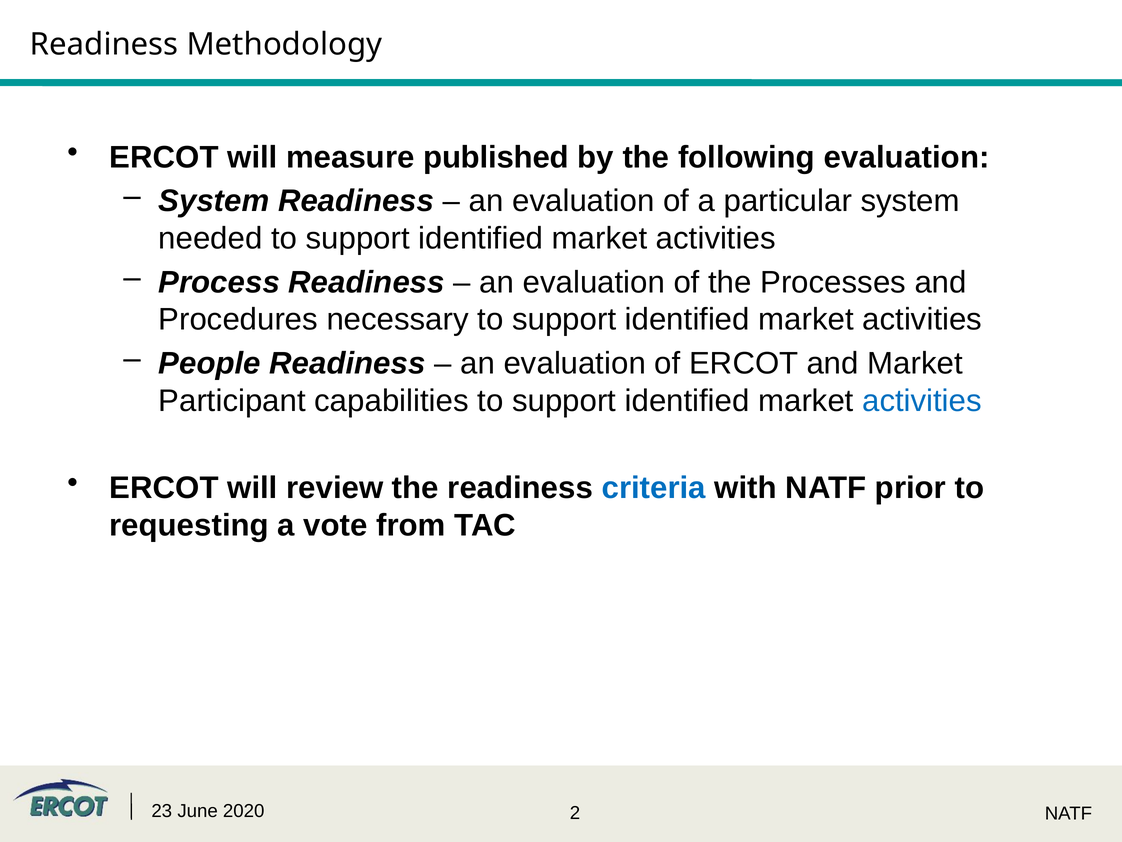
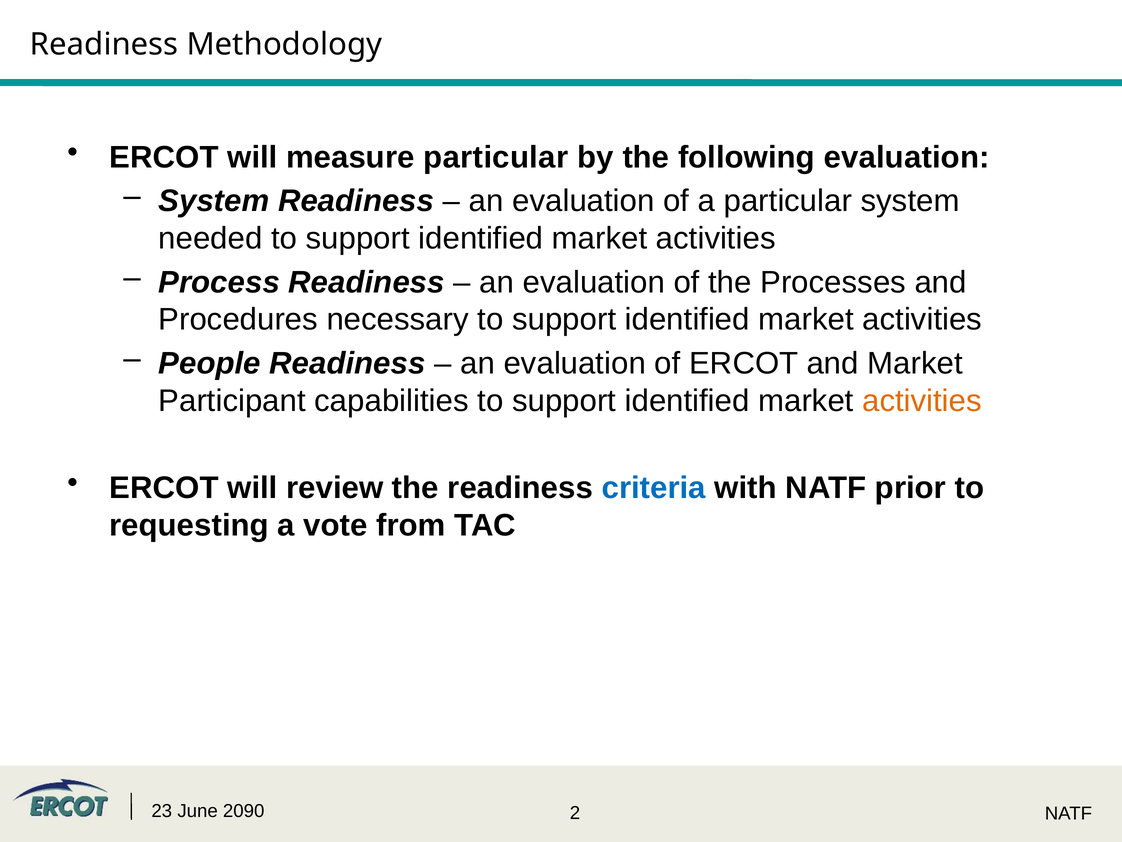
measure published: published -> particular (496, 157)
activities colour: blue -> orange (922, 401)
2020: 2020 -> 2090 (244, 811)
